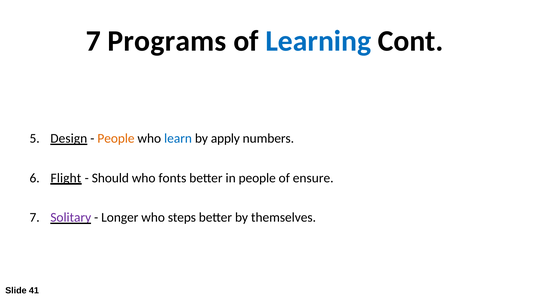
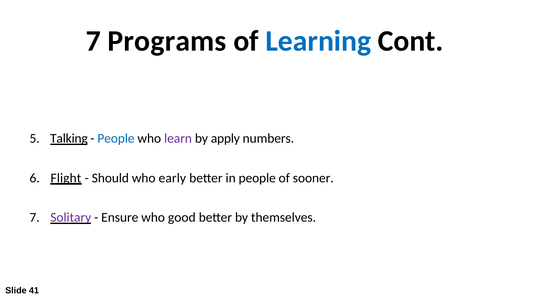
Design: Design -> Talking (69, 138)
People colour: orange -> blue (116, 138)
learn colour: blue -> purple (178, 138)
fonts: fonts -> early (172, 178)
ensure: ensure -> sooner (313, 178)
Longer: Longer -> Ensure (120, 218)
steps: steps -> good (182, 218)
